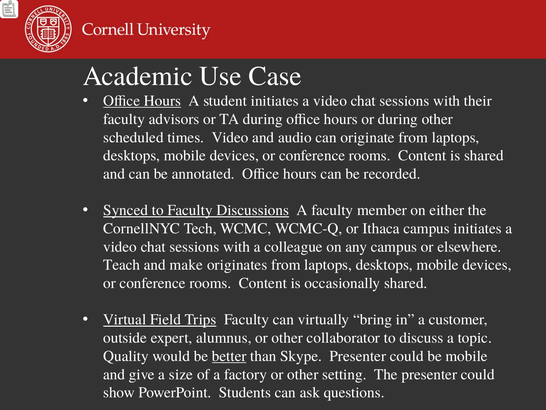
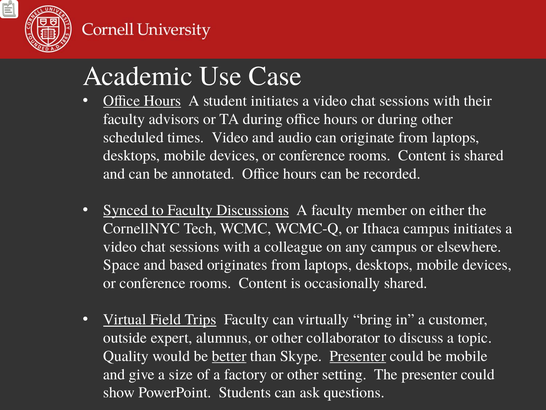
Teach: Teach -> Space (122, 265)
make: make -> based (186, 265)
Presenter underline: none -> present (358, 356)
